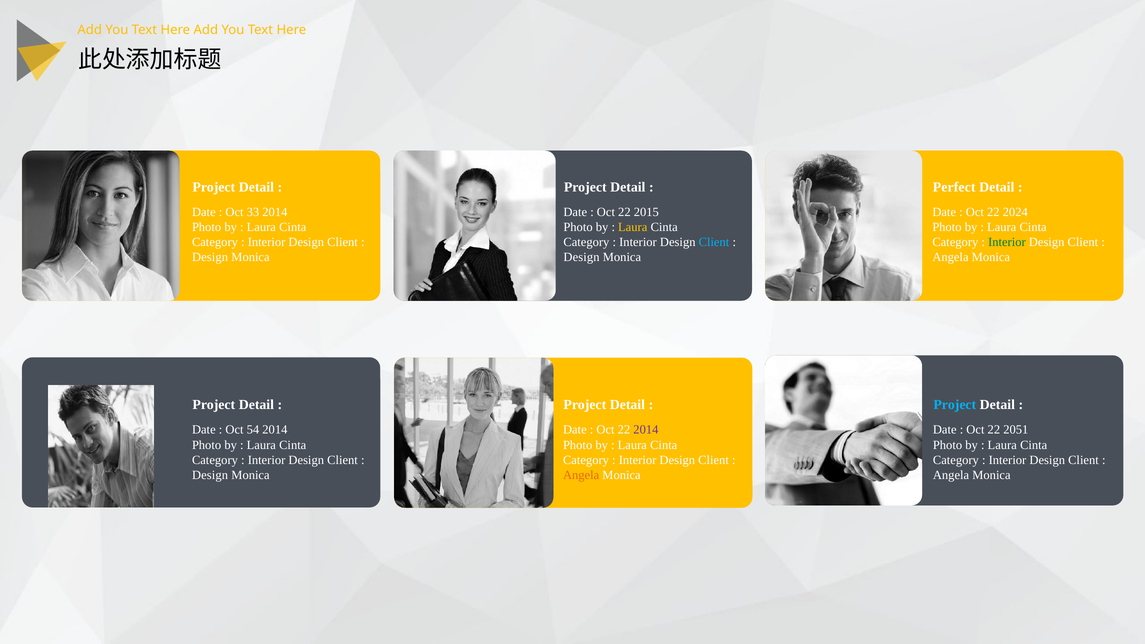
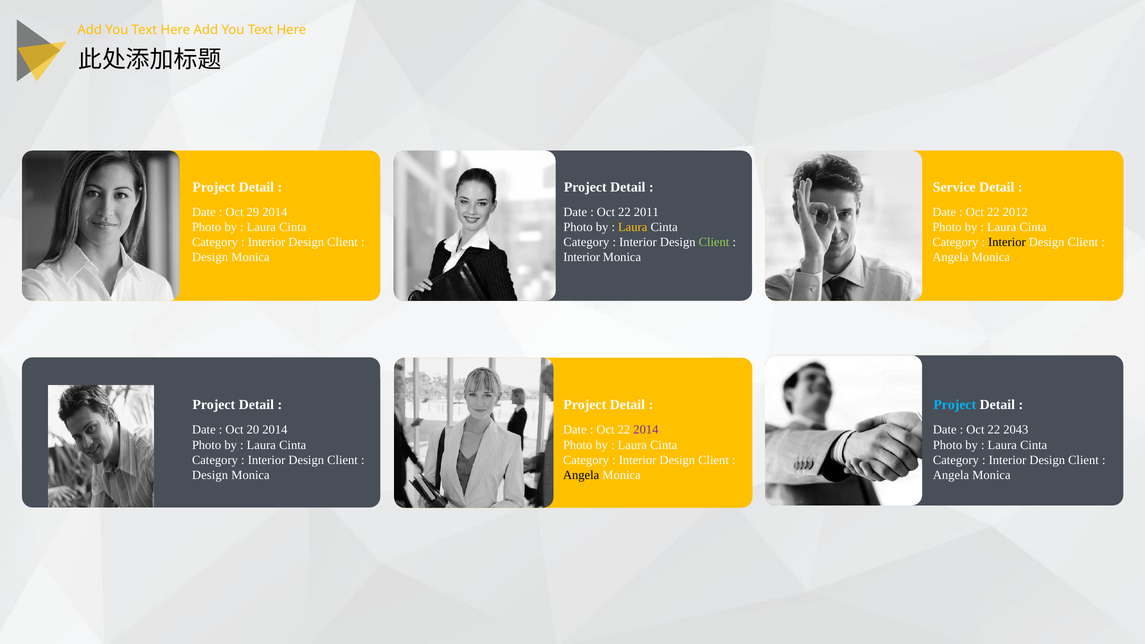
Perfect: Perfect -> Service (954, 187)
33: 33 -> 29 (253, 212)
2015: 2015 -> 2011 (646, 212)
2024: 2024 -> 2012 (1015, 212)
Client colour: light blue -> light green (714, 242)
Interior colour: green -> black (1007, 242)
Design: Design -> Interior (582, 257)
54: 54 -> 20 (253, 430)
2051: 2051 -> 2043 (1016, 430)
Angela colour: orange -> black (581, 475)
